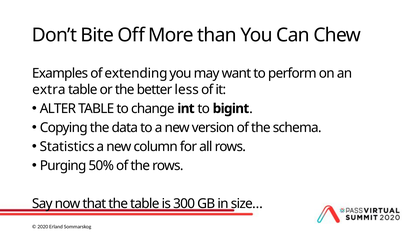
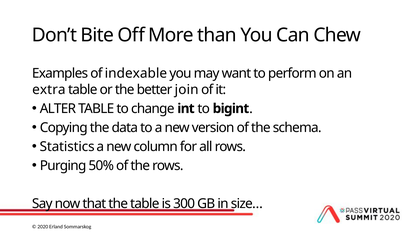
extending: extending -> indexable (136, 73)
less: less -> join (187, 90)
